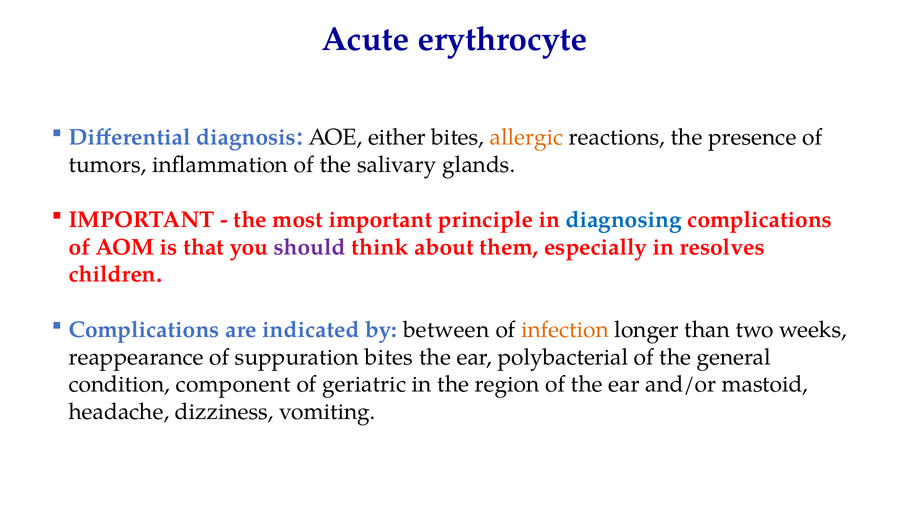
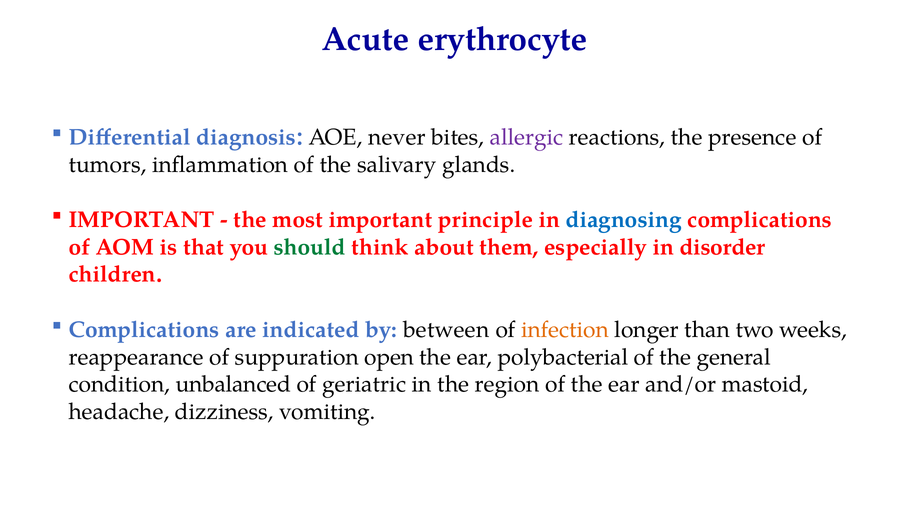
either: either -> never (397, 137)
allergic colour: orange -> purple (527, 137)
should colour: purple -> green (310, 247)
resolves: resolves -> disorder (722, 247)
suppuration bites: bites -> open (389, 357)
component: component -> unbalanced (233, 385)
